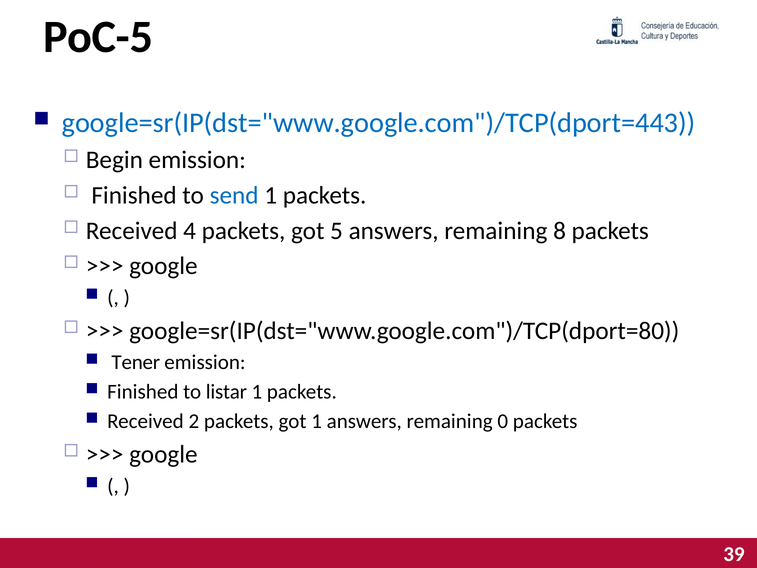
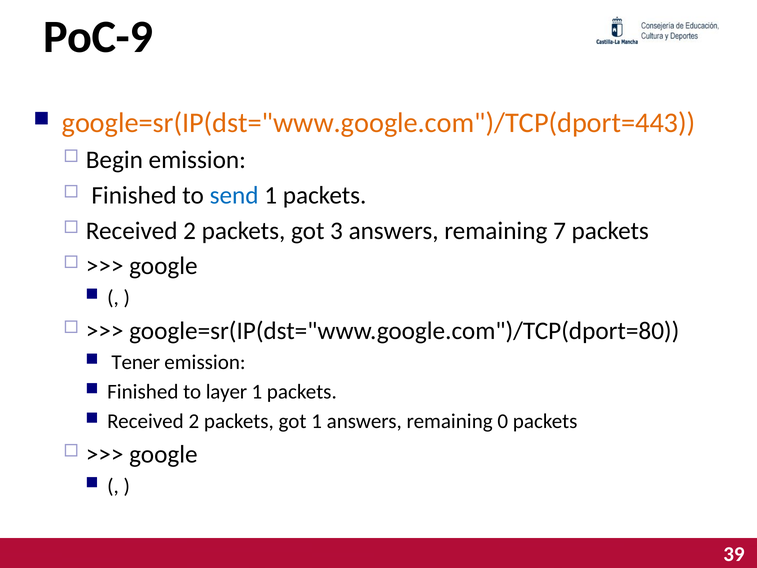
PoC-5: PoC-5 -> PoC-9 (98, 37)
google=sr(IP(dst="www.google.com")/TCP(dport=443 colour: blue -> orange (379, 123)
4: 4 -> 2 (190, 231)
5: 5 -> 3 (336, 231)
8: 8 -> 7 (560, 231)
listar: listar -> layer (226, 392)
